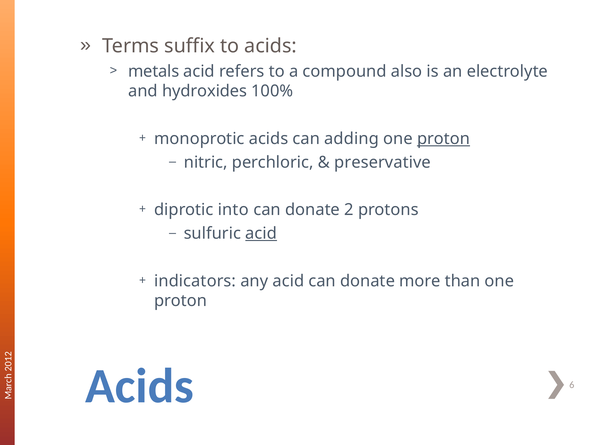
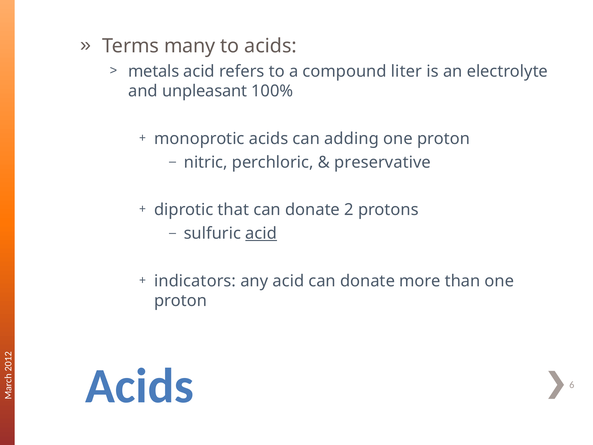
suffix: suffix -> many (190, 46)
also: also -> liter (406, 71)
hydroxides: hydroxides -> unpleasant (205, 91)
proton underline: present -> none (444, 139)
into: into -> that (233, 210)
